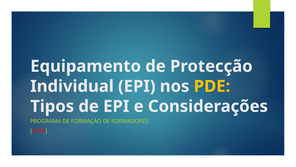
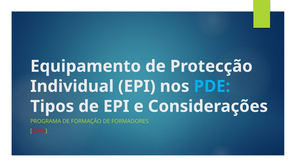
PDE colour: yellow -> light blue (212, 86)
